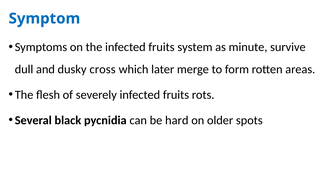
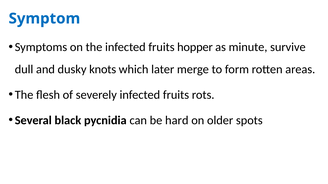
system: system -> hopper (195, 47)
cross: cross -> knots (103, 69)
